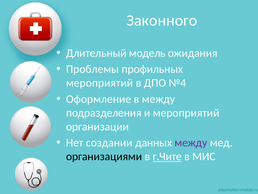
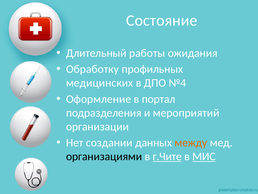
Законного: Законного -> Состояние (162, 20)
модель: модель -> работы (147, 53)
Проблемы: Проблемы -> Обработку (93, 69)
мероприятий: мероприятий -> медицинских (100, 83)
в между: между -> портал (159, 99)
между colour: purple -> orange (191, 142)
МИС underline: none -> present (204, 156)
